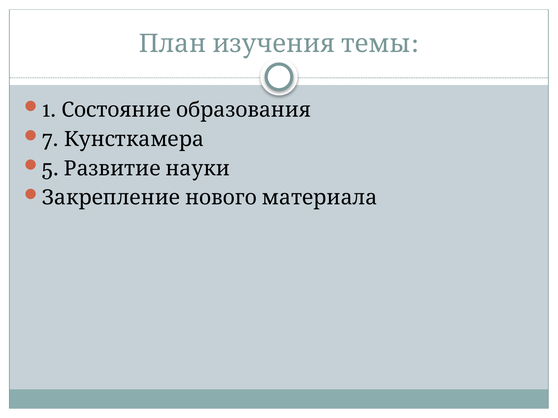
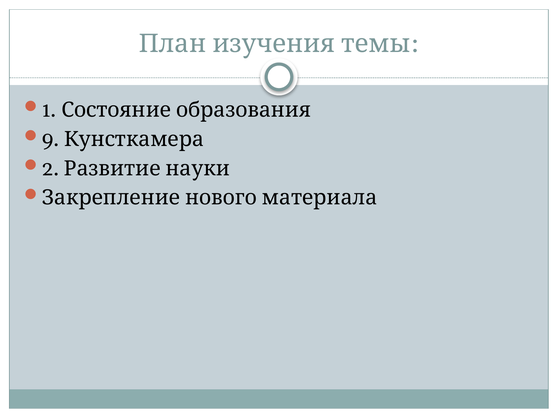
7: 7 -> 9 (50, 139)
5: 5 -> 2 (50, 169)
